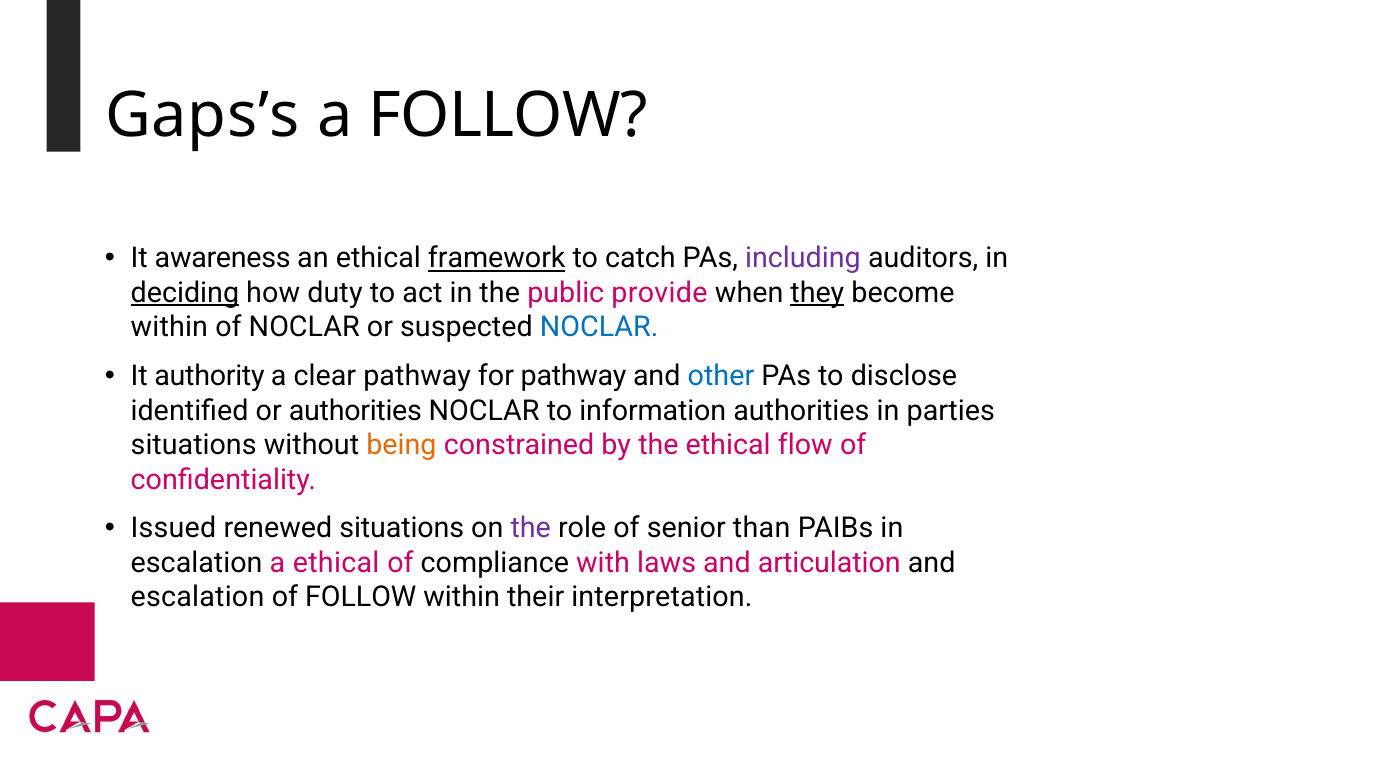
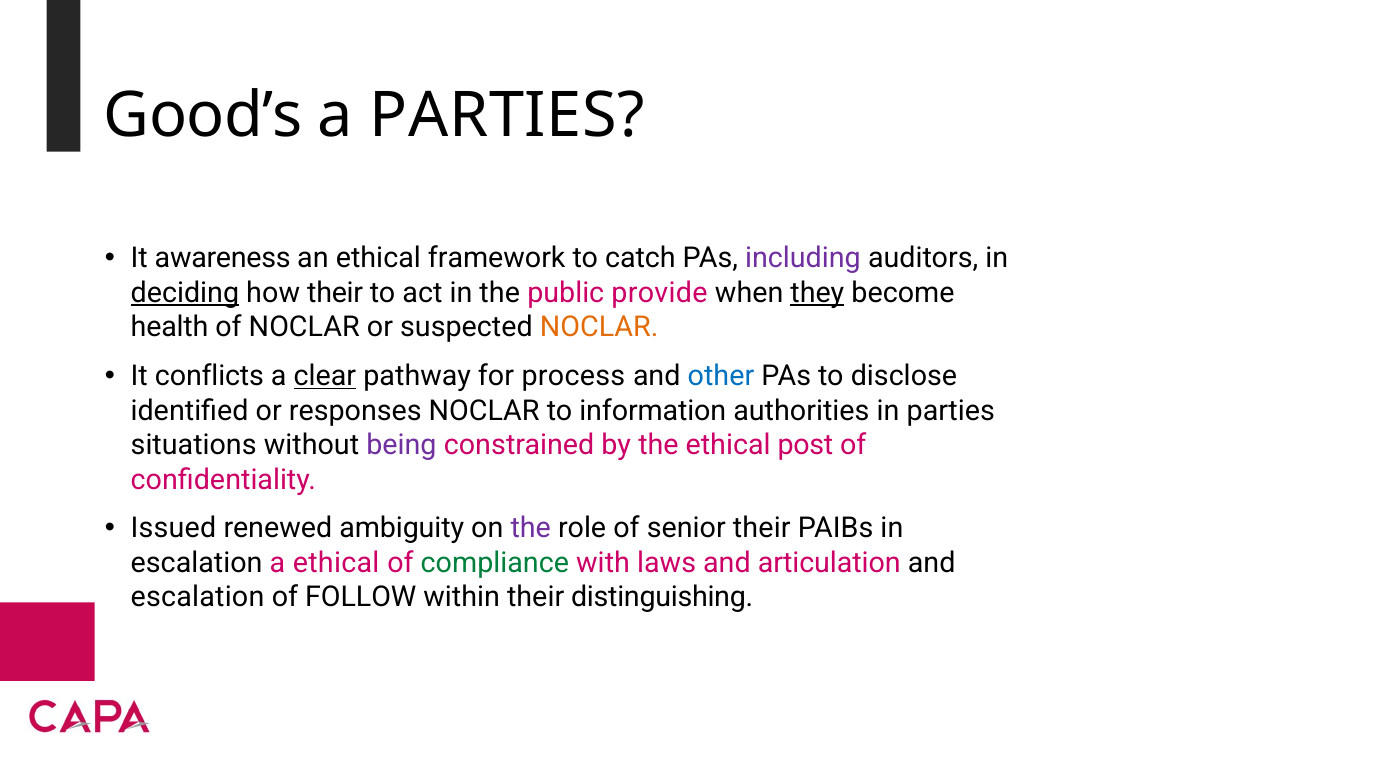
Gaps’s: Gaps’s -> Good’s (203, 116)
a FOLLOW: FOLLOW -> PARTIES (507, 116)
framework underline: present -> none (497, 259)
how duty: duty -> their (335, 293)
within: within -> health (170, 327)
NOCLAR colour: blue -> orange (599, 327)
authority: authority -> conflicts (209, 376)
clear underline: none -> present (325, 376)
for pathway: pathway -> process (573, 376)
or authorities: authorities -> responses (355, 411)
being colour: orange -> purple (401, 445)
flow: flow -> post (805, 445)
renewed situations: situations -> ambiguity (402, 528)
senior than: than -> their (762, 528)
compliance colour: black -> green (495, 563)
interpretation: interpretation -> distinguishing (662, 597)
